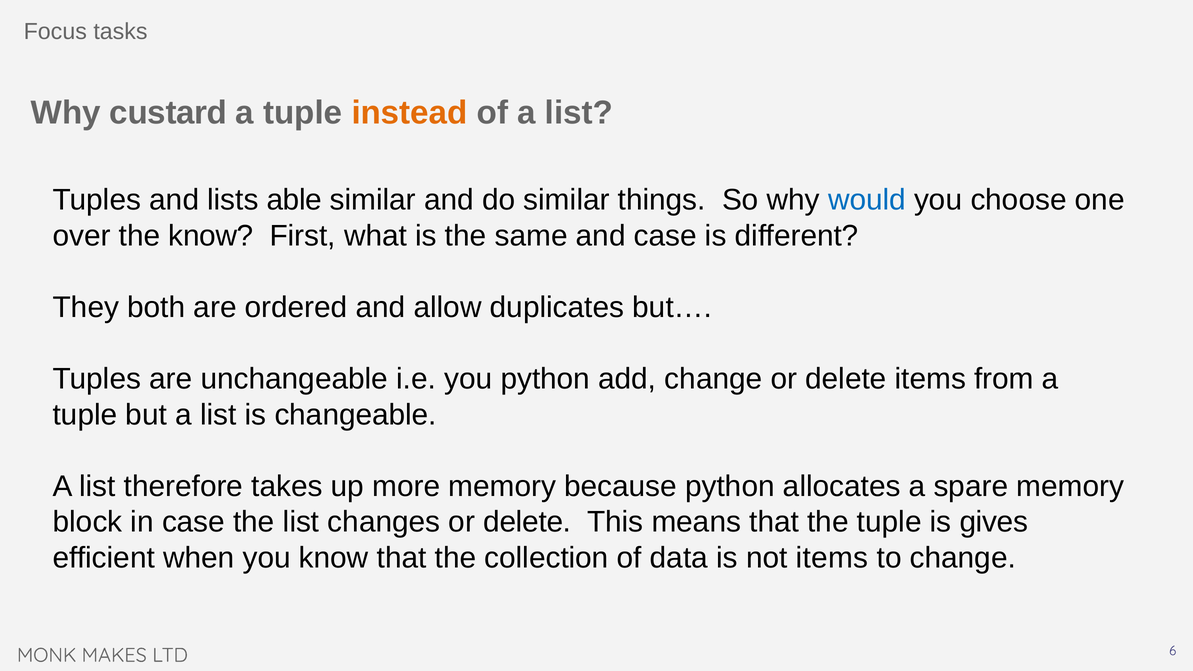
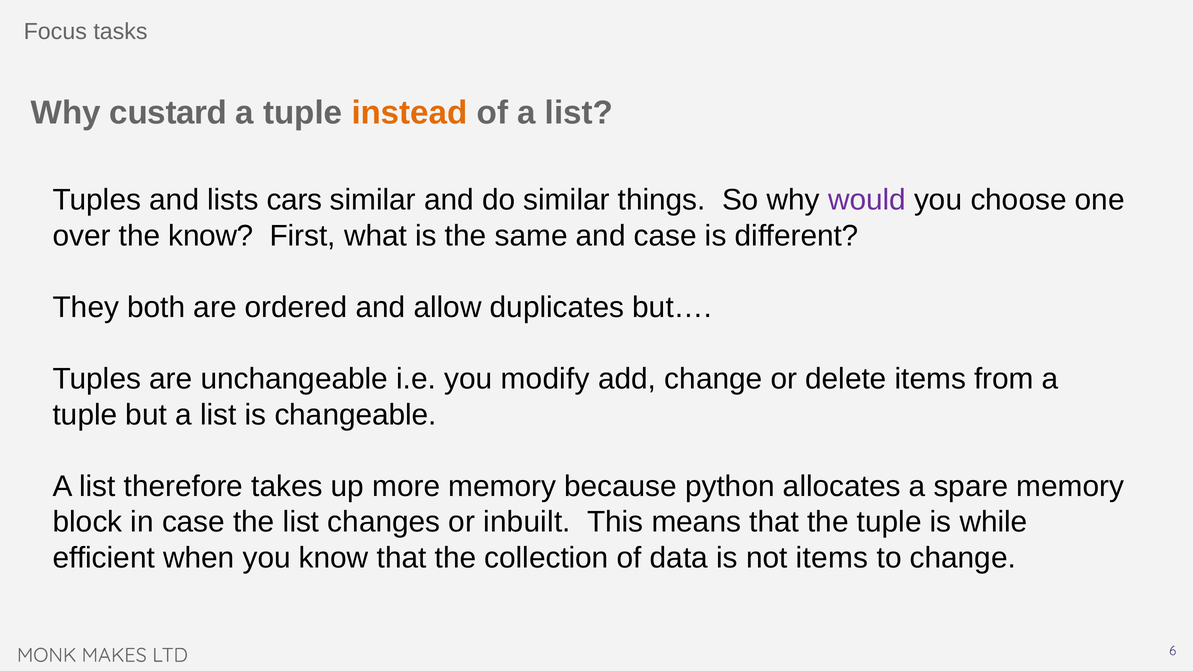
able: able -> cars (294, 200)
would colour: blue -> purple (867, 200)
you python: python -> modify (545, 379)
changes or delete: delete -> inbuilt (527, 522)
gives: gives -> while (994, 522)
